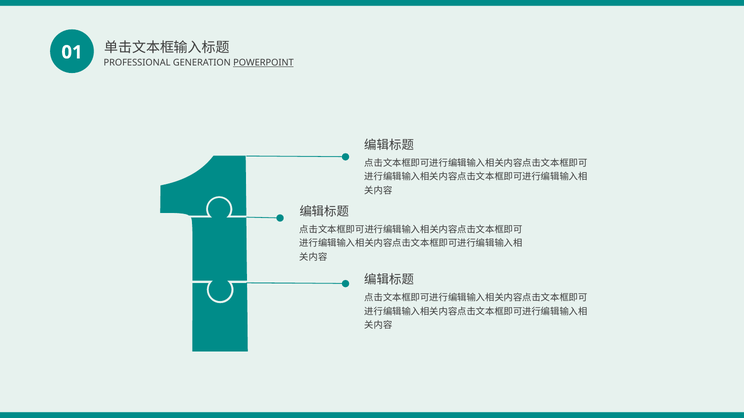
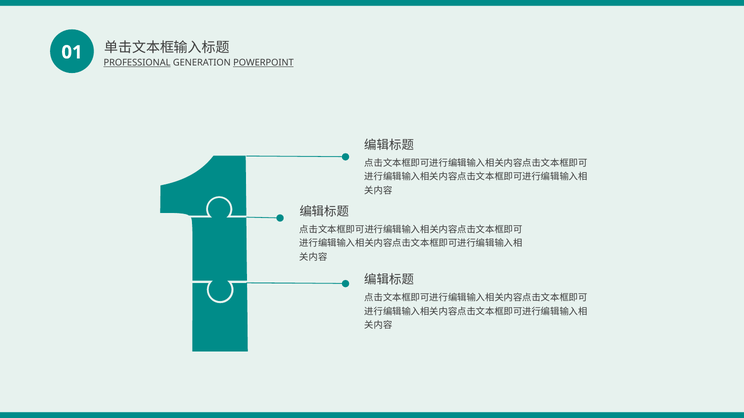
PROFESSIONAL underline: none -> present (137, 63)
